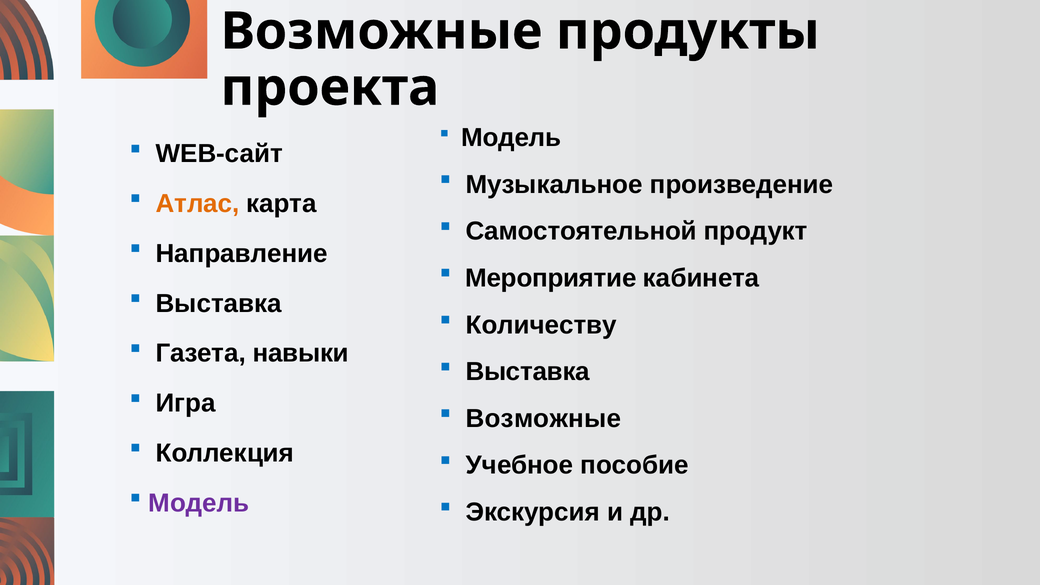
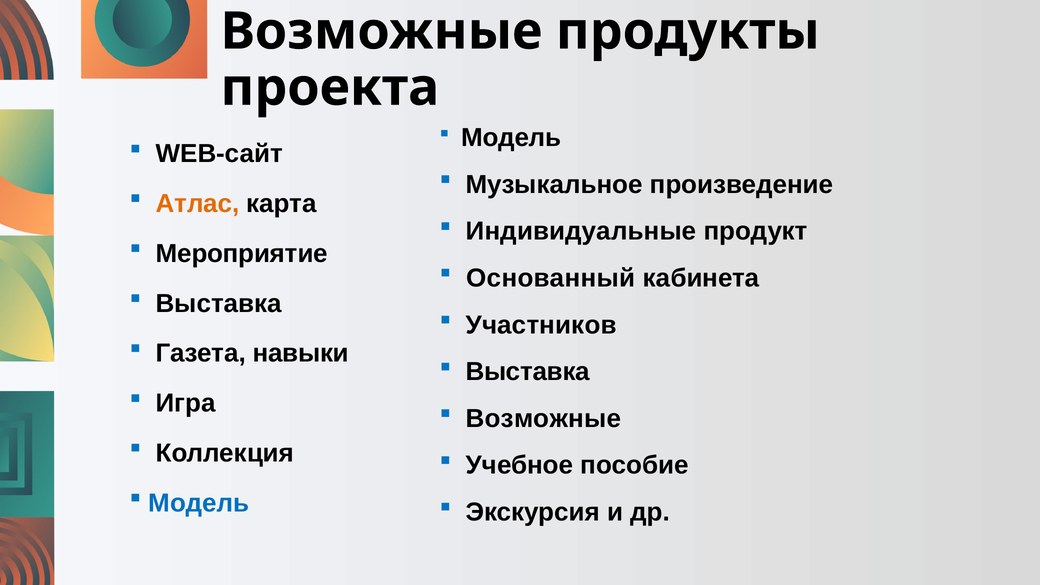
Самостоятельной: Самостоятельной -> Индивидуальные (581, 231)
Направление: Направление -> Мероприятие (242, 254)
Мероприятие: Мероприятие -> Основанный (551, 278)
Количеству: Количеству -> Участников (541, 325)
Модель colour: purple -> blue (199, 503)
